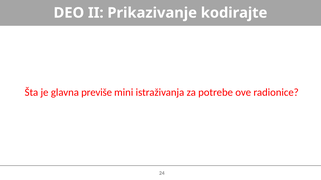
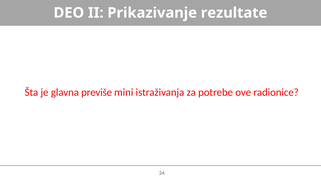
kodirajte: kodirajte -> rezultate (234, 13)
